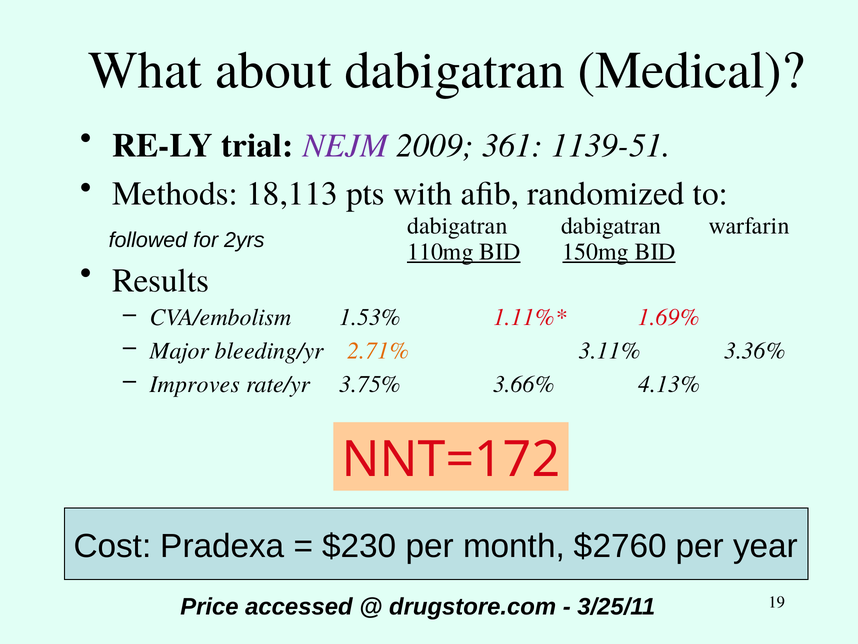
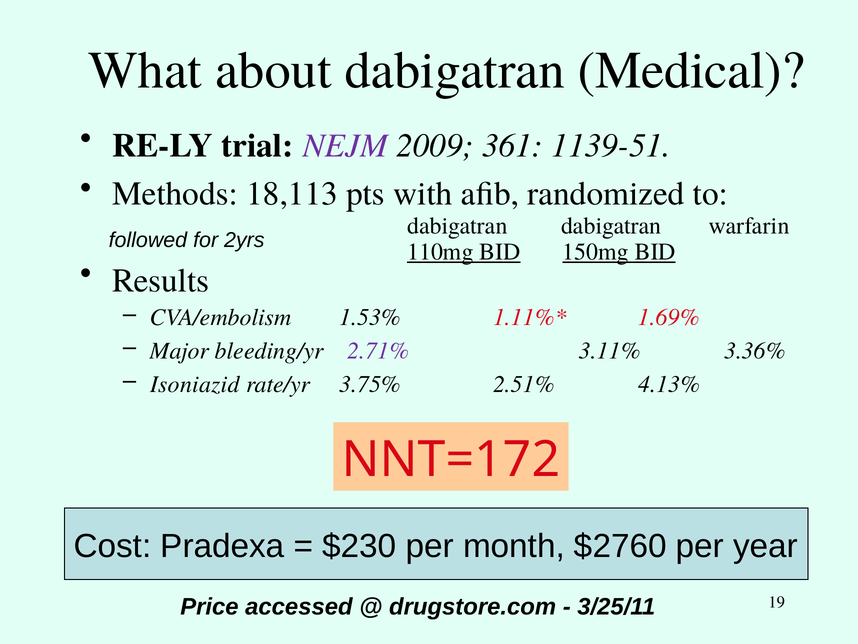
2.71% colour: orange -> purple (378, 351)
Improves: Improves -> Isoniazid (195, 384)
3.66%: 3.66% -> 2.51% (524, 384)
